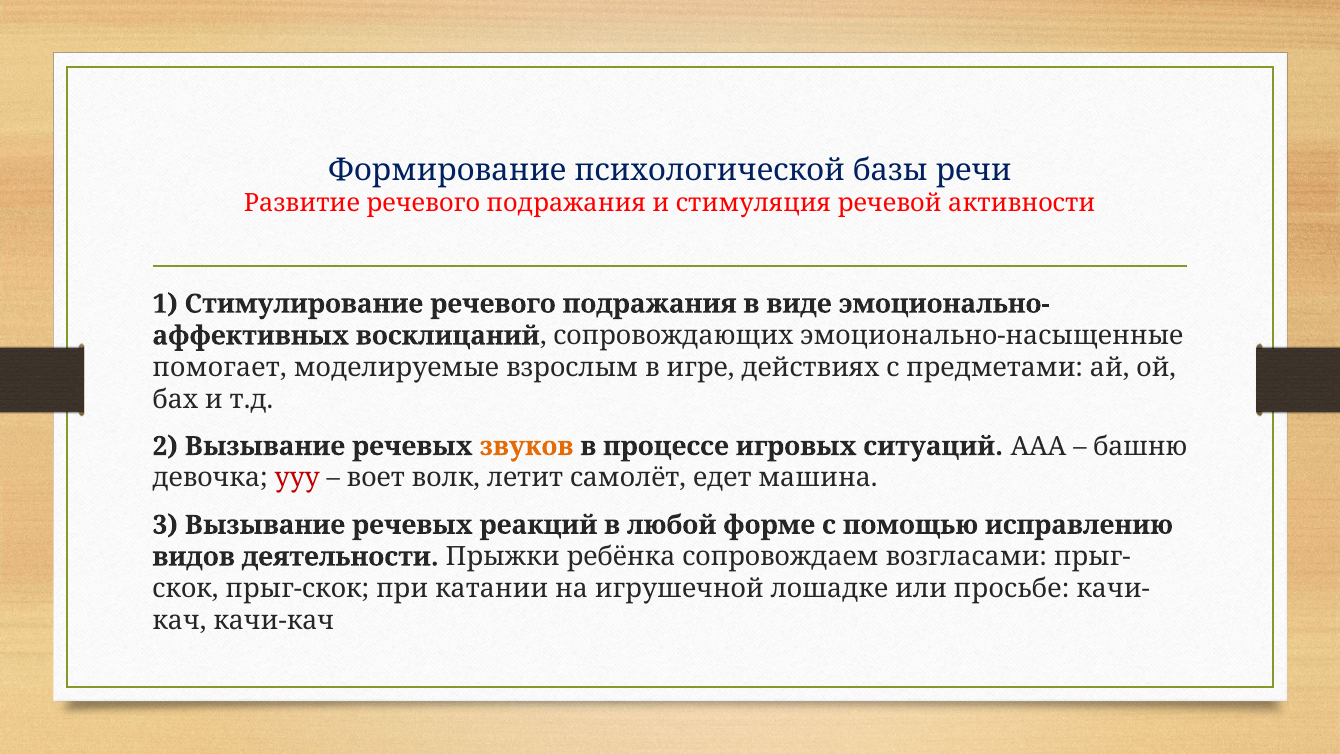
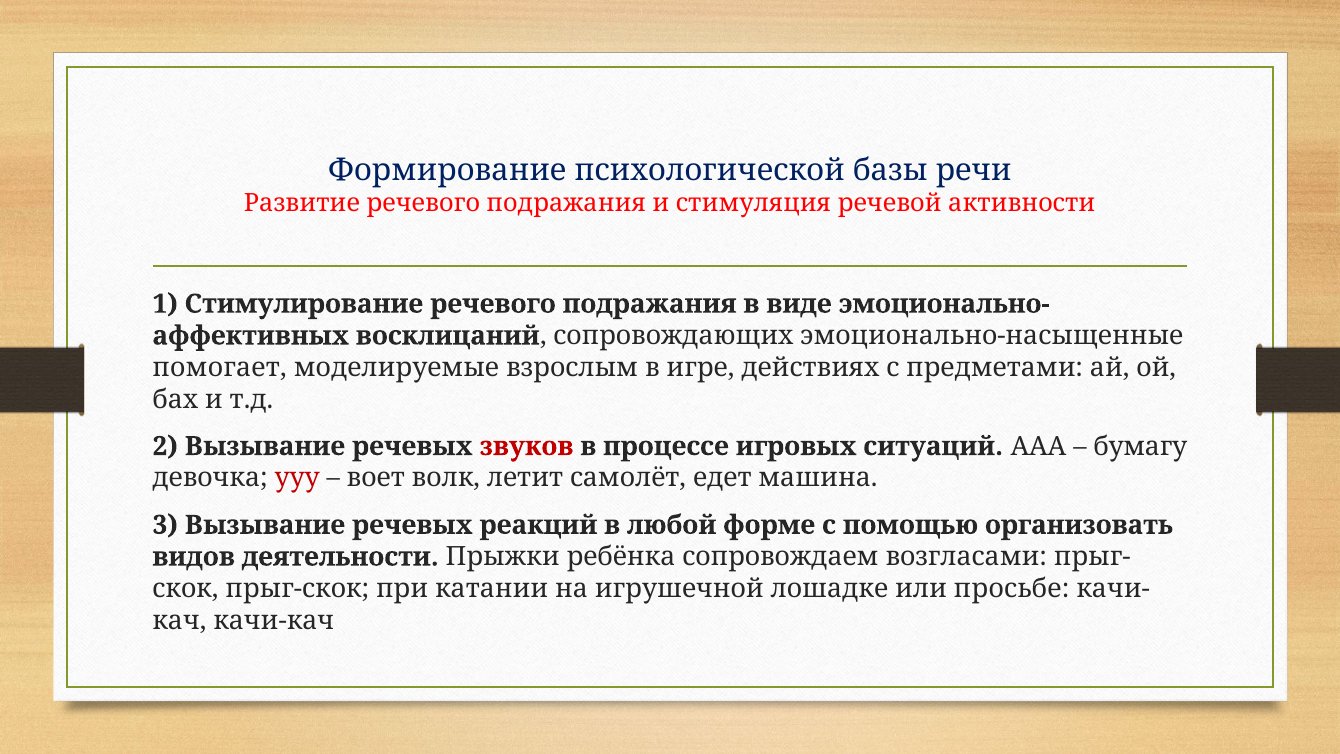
звуков colour: orange -> red (526, 446)
башню: башню -> бумагу (1140, 446)
исправлению: исправлению -> организовать (1079, 525)
